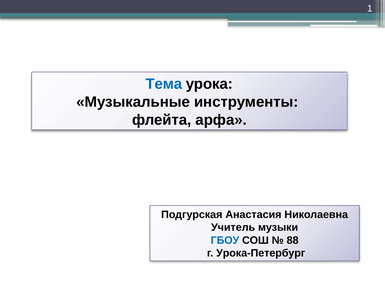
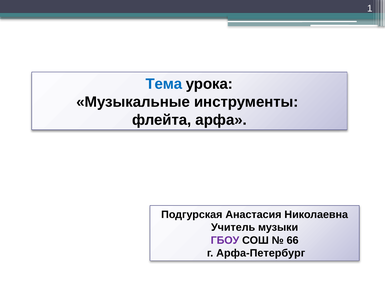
ГБОУ colour: blue -> purple (225, 240)
88: 88 -> 66 (293, 240)
Урока-Петербург: Урока-Петербург -> Арфа-Петербург (261, 253)
